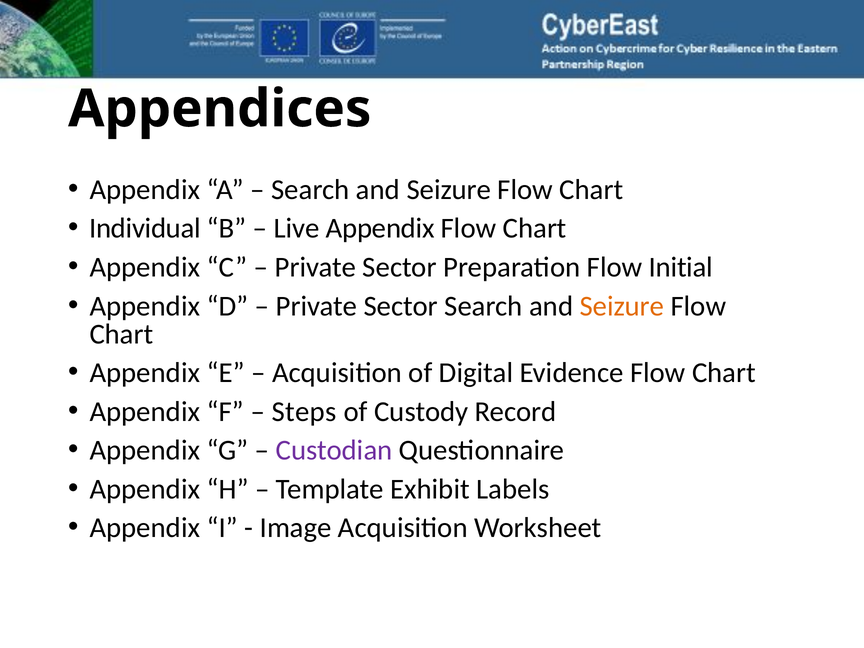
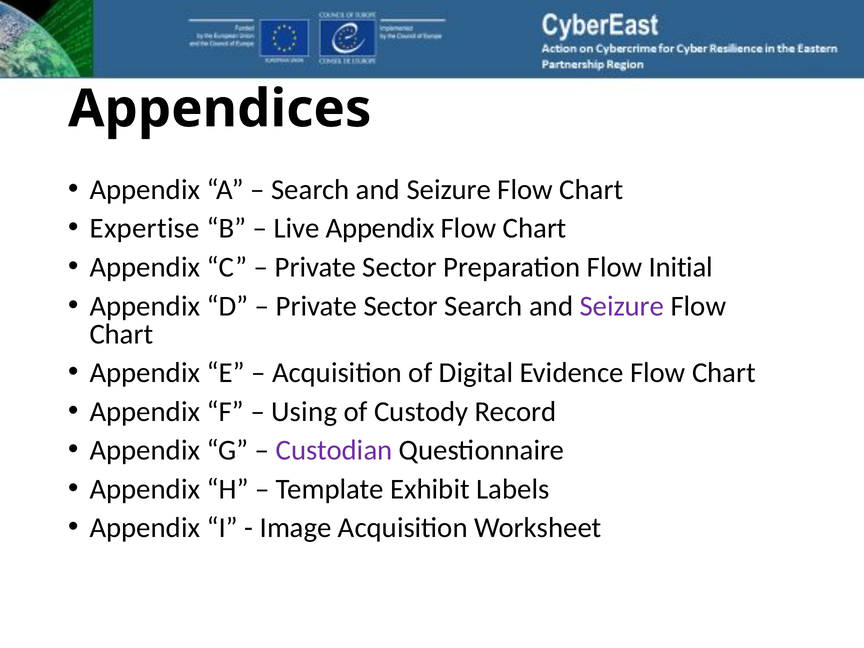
Individual: Individual -> Expertise (145, 228)
Seizure colour: orange -> purple (622, 306)
Steps: Steps -> Using (304, 412)
